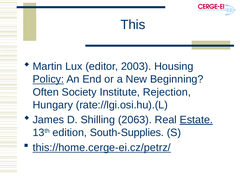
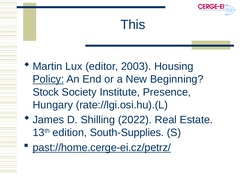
Often: Often -> Stock (46, 92)
Rejection: Rejection -> Presence (167, 92)
2063: 2063 -> 2022 (135, 120)
Estate underline: present -> none (196, 120)
this://home.cerge-ei.cz/petrz/: this://home.cerge-ei.cz/petrz/ -> past://home.cerge-ei.cz/petrz/ (102, 148)
